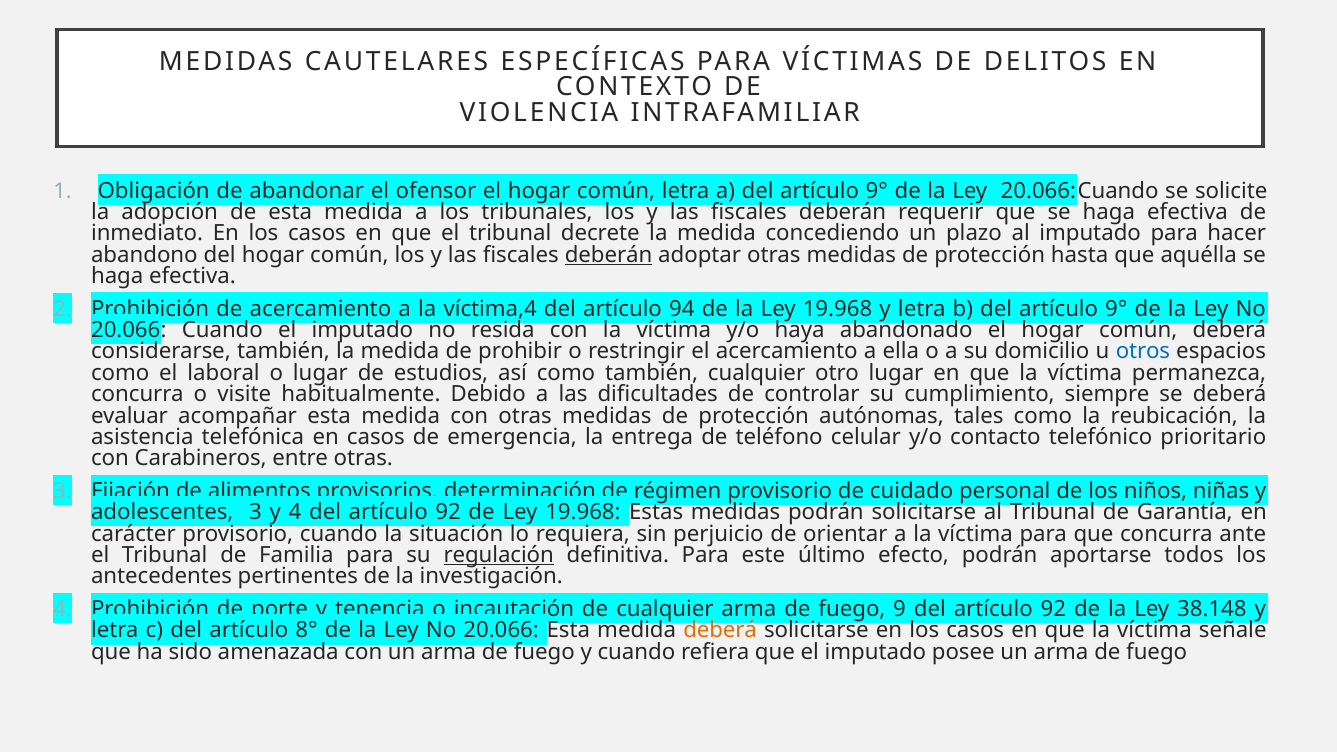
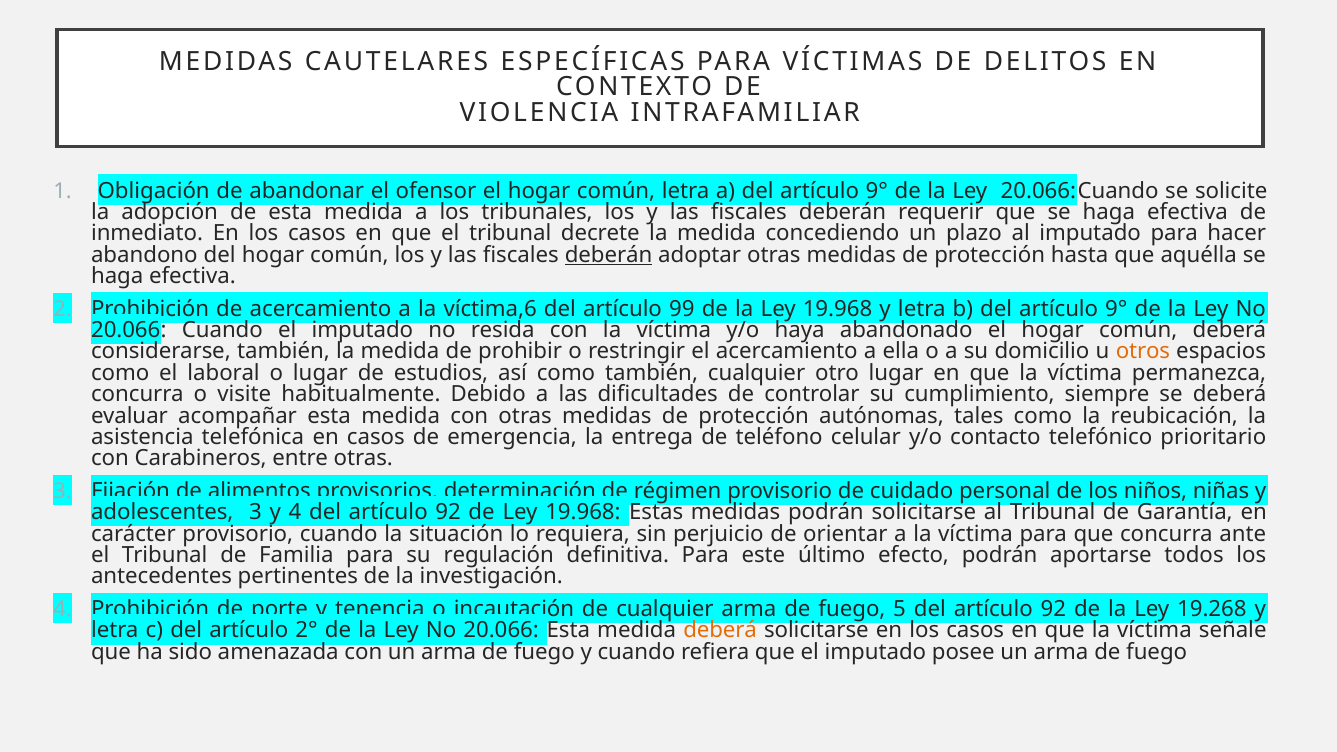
víctima,4: víctima,4 -> víctima,6 (490, 309)
94: 94 -> 99 (682, 309)
otros colour: blue -> orange (1143, 352)
regulación underline: present -> none (499, 555)
9: 9 -> 5 (900, 609)
38.148: 38.148 -> 19.268 (1212, 609)
8°: 8° -> 2° (307, 631)
